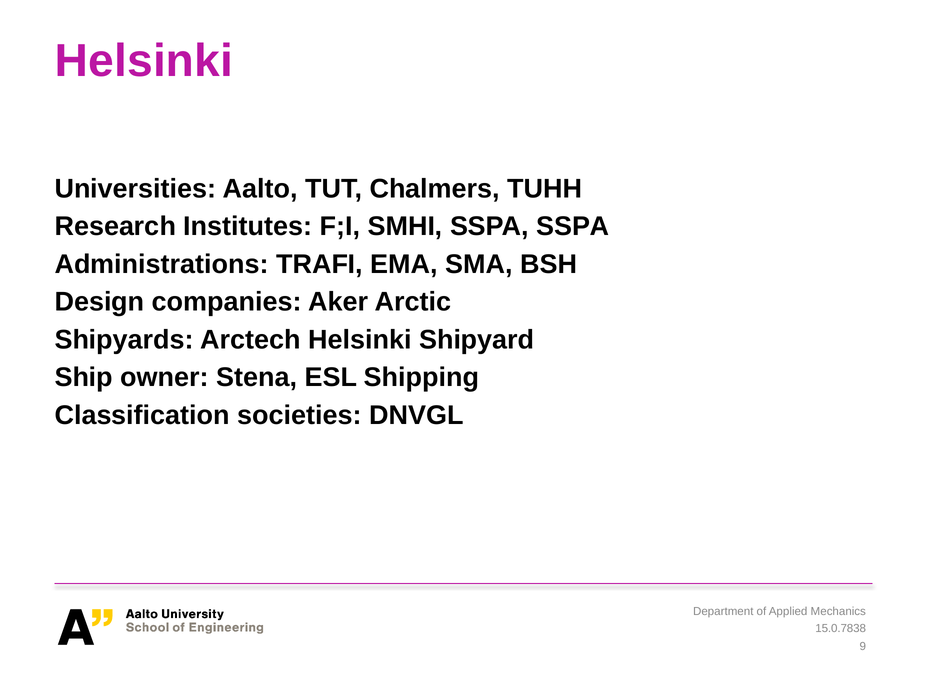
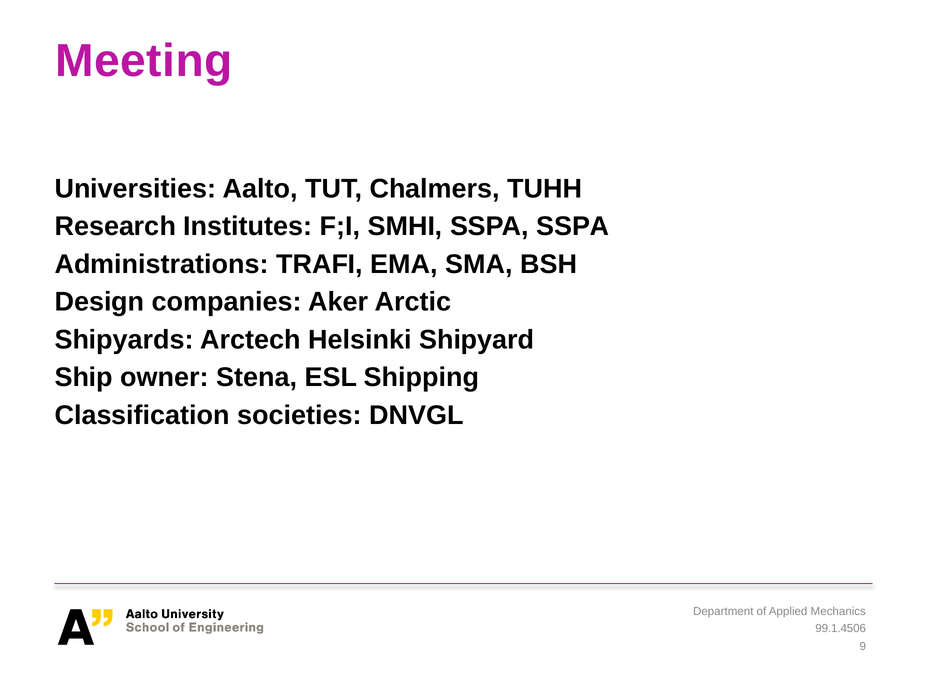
Helsinki: Helsinki -> Meeting (144, 61)
15.0.7838: 15.0.7838 -> 99.1.4506 (841, 628)
